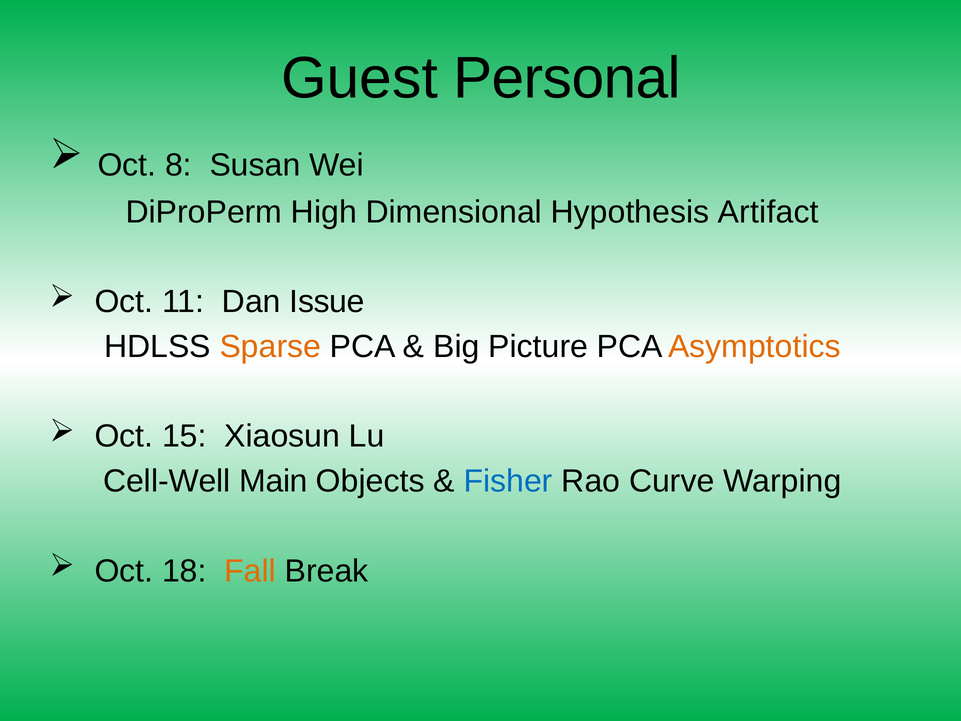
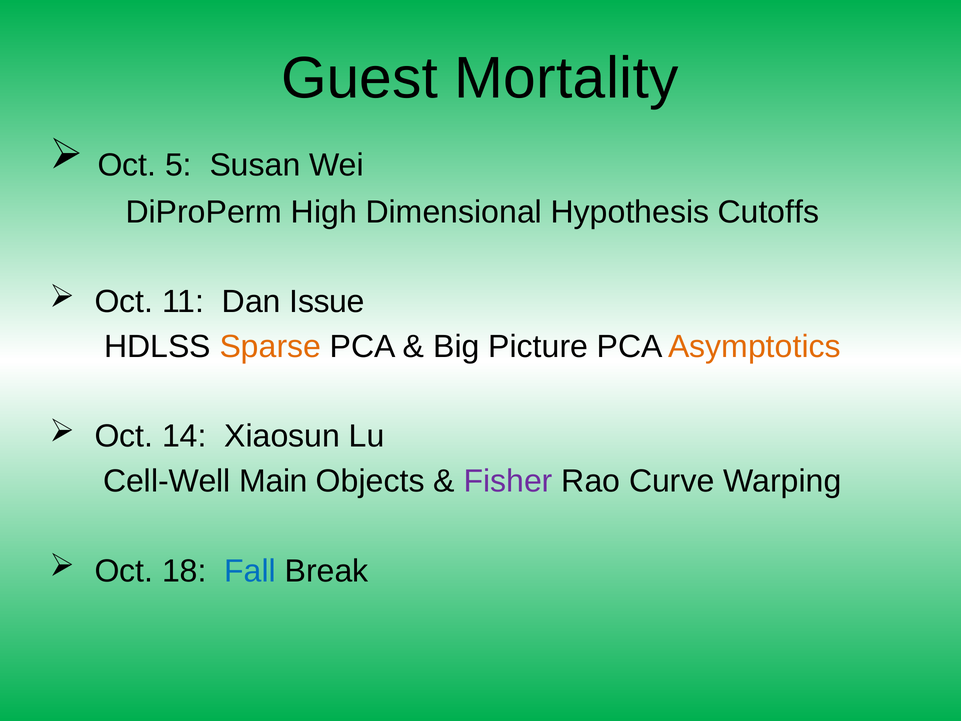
Personal: Personal -> Mortality (566, 79)
8: 8 -> 5 (178, 165)
Artifact: Artifact -> Cutoffs (768, 212)
15: 15 -> 14 (184, 436)
Fisher colour: blue -> purple (508, 481)
Fall colour: orange -> blue (250, 571)
